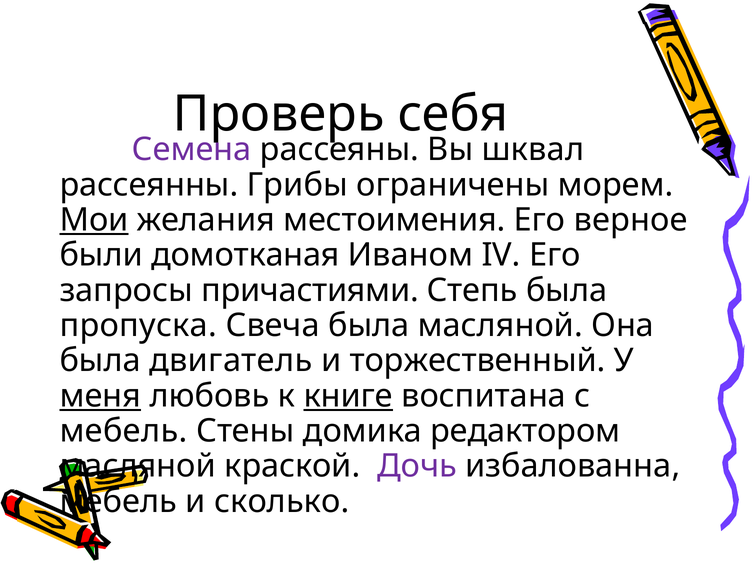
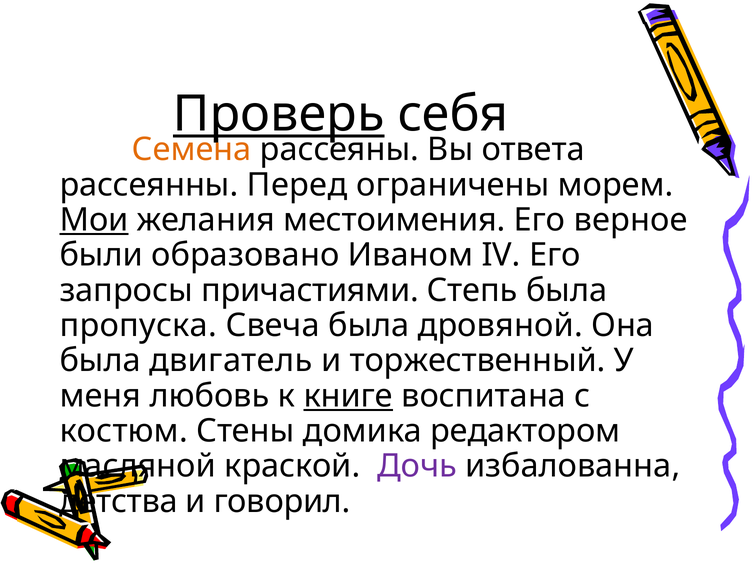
Проверь underline: none -> present (279, 114)
Семена colour: purple -> orange (192, 150)
шквал: шквал -> ответа (533, 150)
Грибы: Грибы -> Перед (297, 185)
домотканая: домотканая -> образовано (245, 255)
была масляной: масляной -> дровяной (500, 326)
меня underline: present -> none (100, 396)
мебель: мебель -> костюм (124, 431)
мебель: мебель -> детства (118, 501)
сколько: сколько -> говорил (282, 501)
